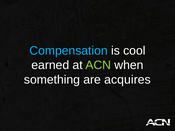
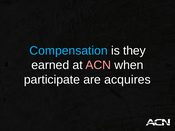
cool: cool -> they (134, 51)
ACN colour: light green -> pink (98, 65)
something: something -> participate (52, 80)
